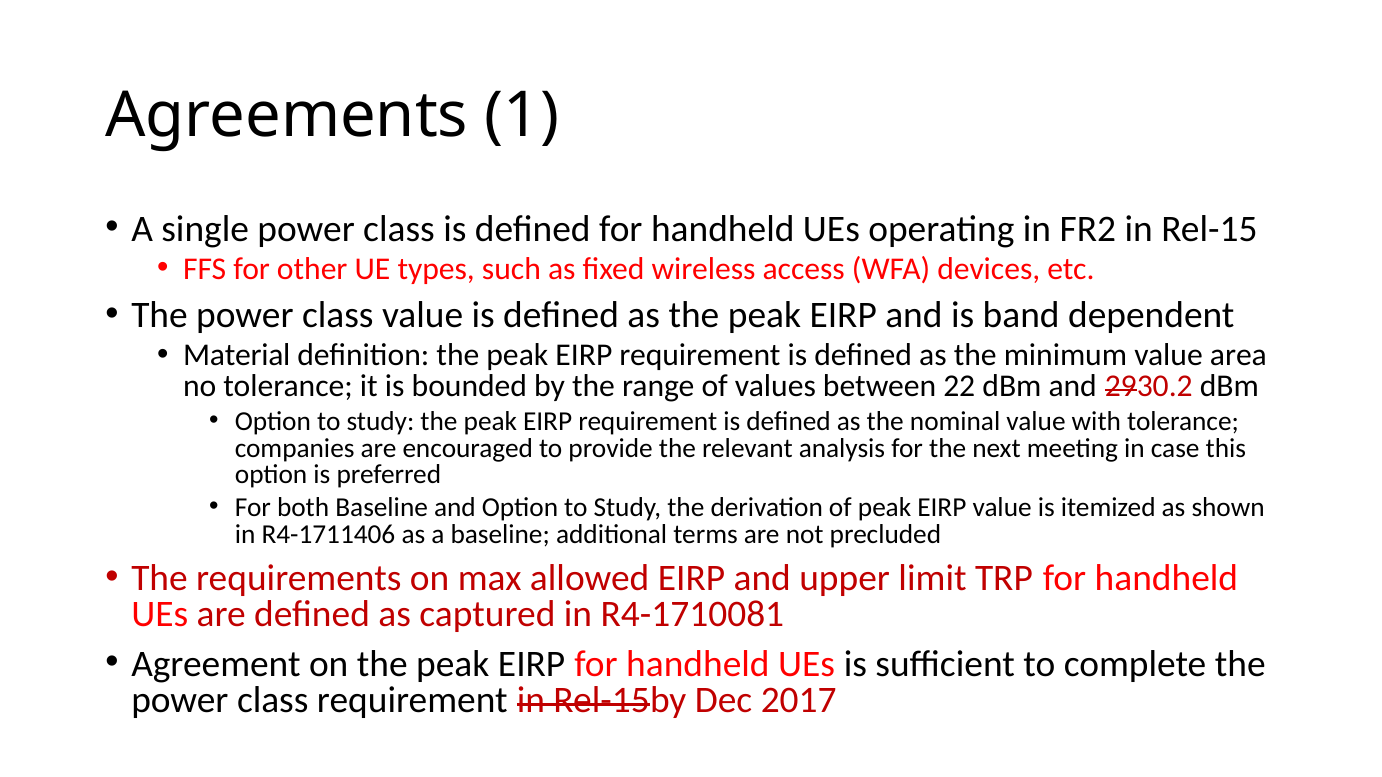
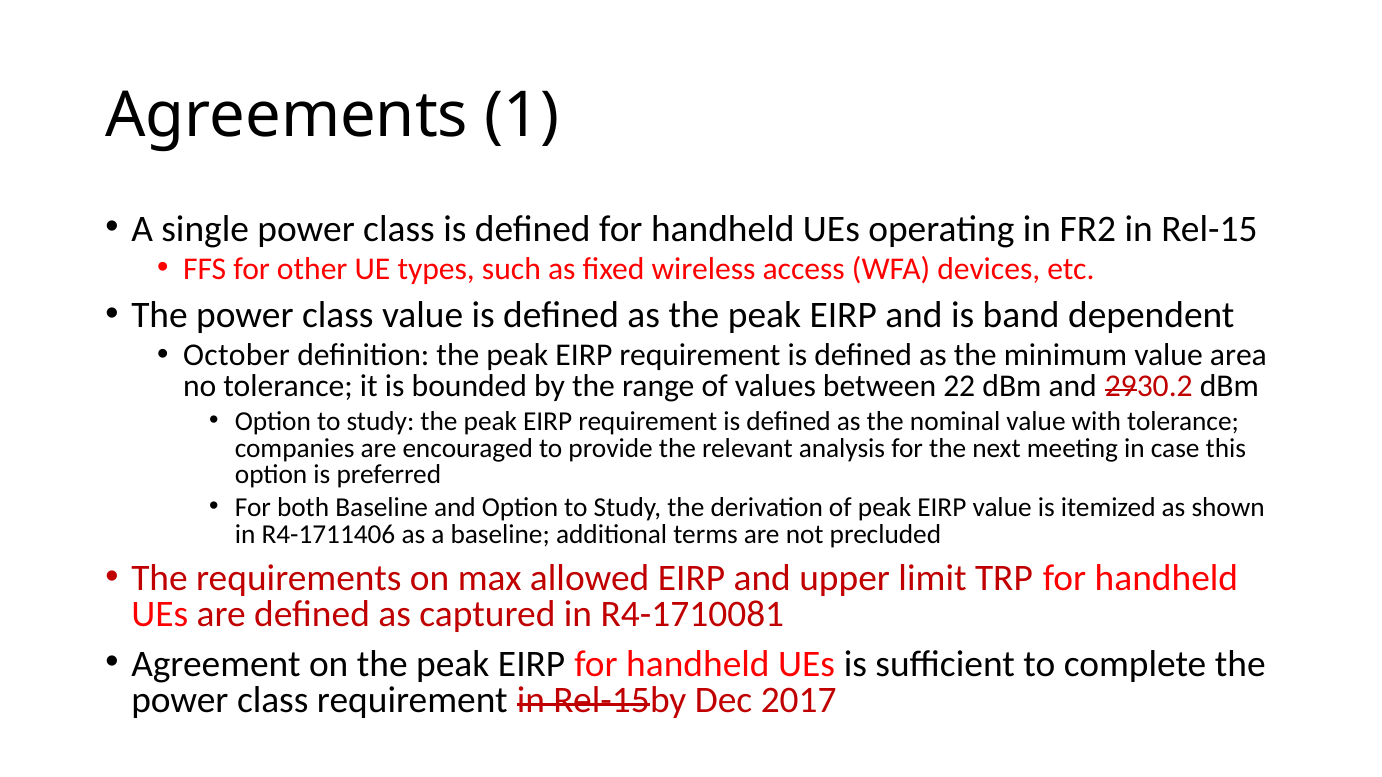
Material: Material -> October (236, 356)
